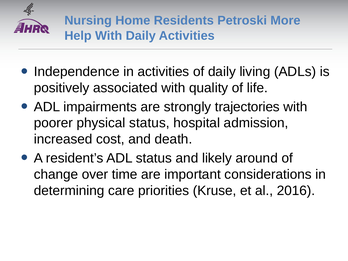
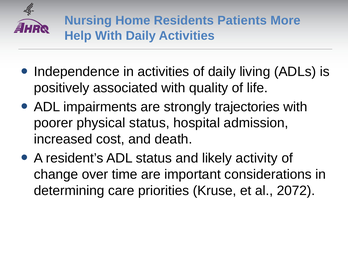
Petroski: Petroski -> Patients (242, 21)
around: around -> activity (257, 158)
2016: 2016 -> 2072 (296, 191)
